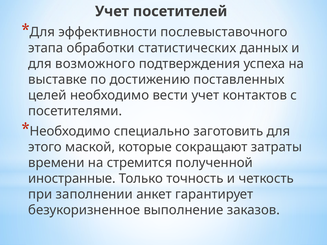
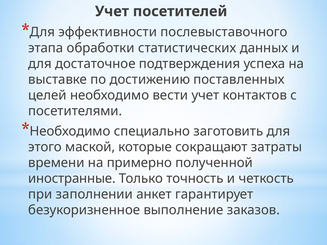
возможного: возможного -> достаточное (95, 64)
стремится: стремится -> примерно (139, 163)
